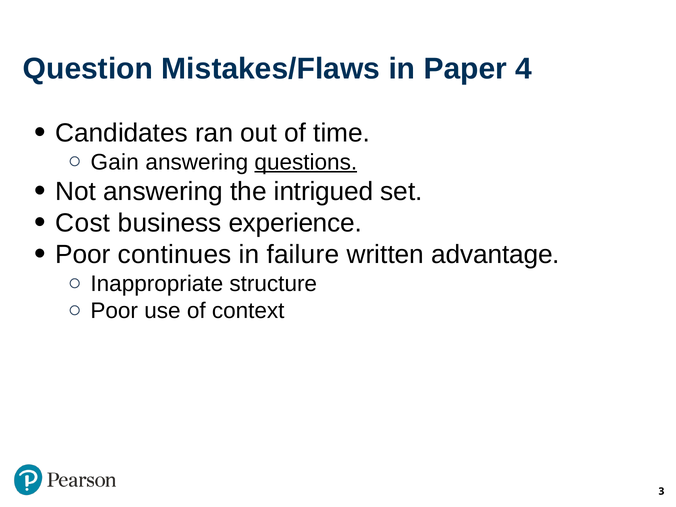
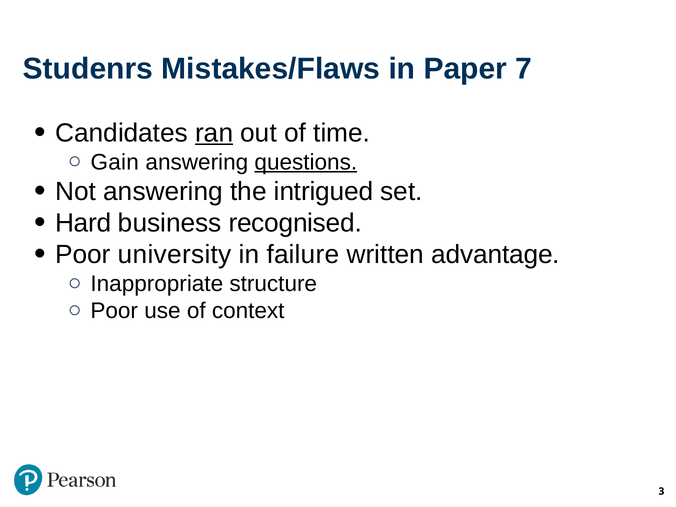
Question: Question -> Studenrs (88, 69)
4: 4 -> 7 (524, 69)
ran underline: none -> present (214, 133)
Cost: Cost -> Hard (83, 223)
experience: experience -> recognised (295, 223)
continues: continues -> university (175, 255)
